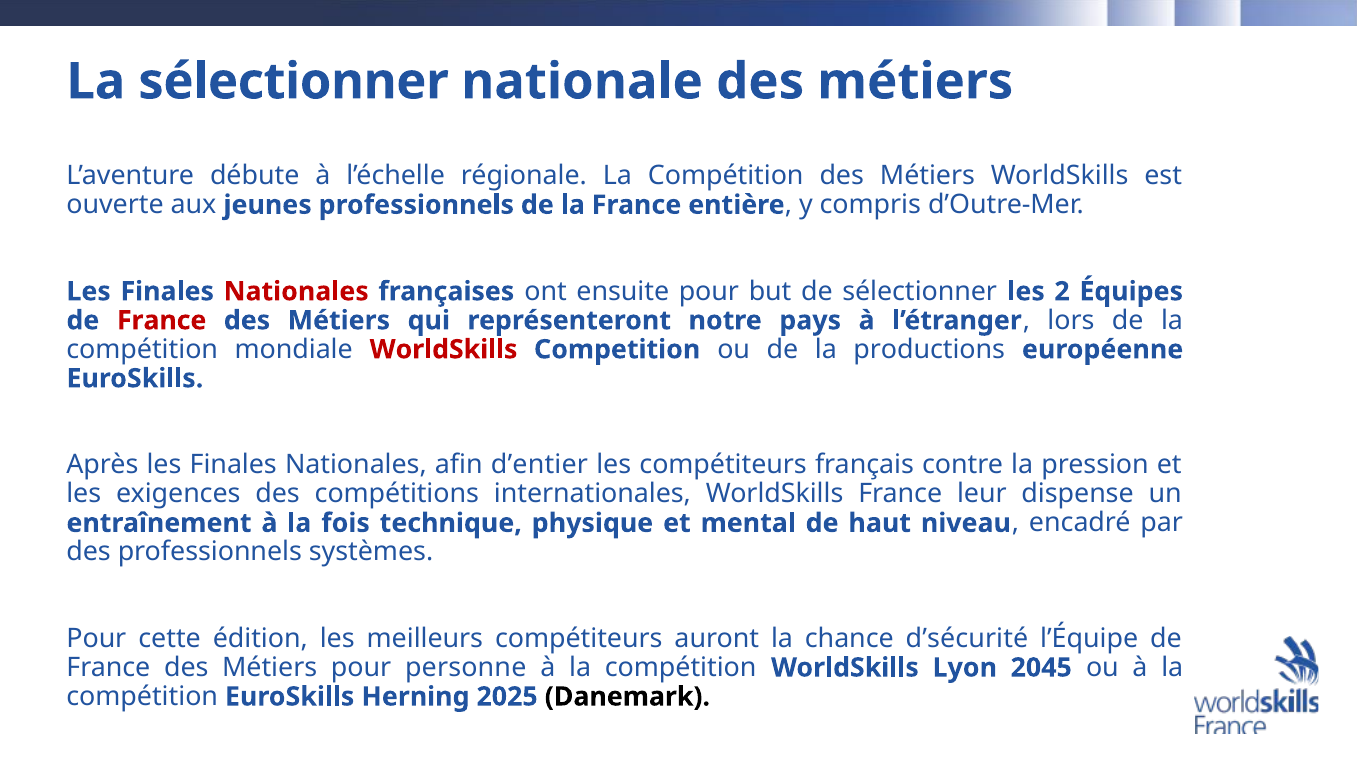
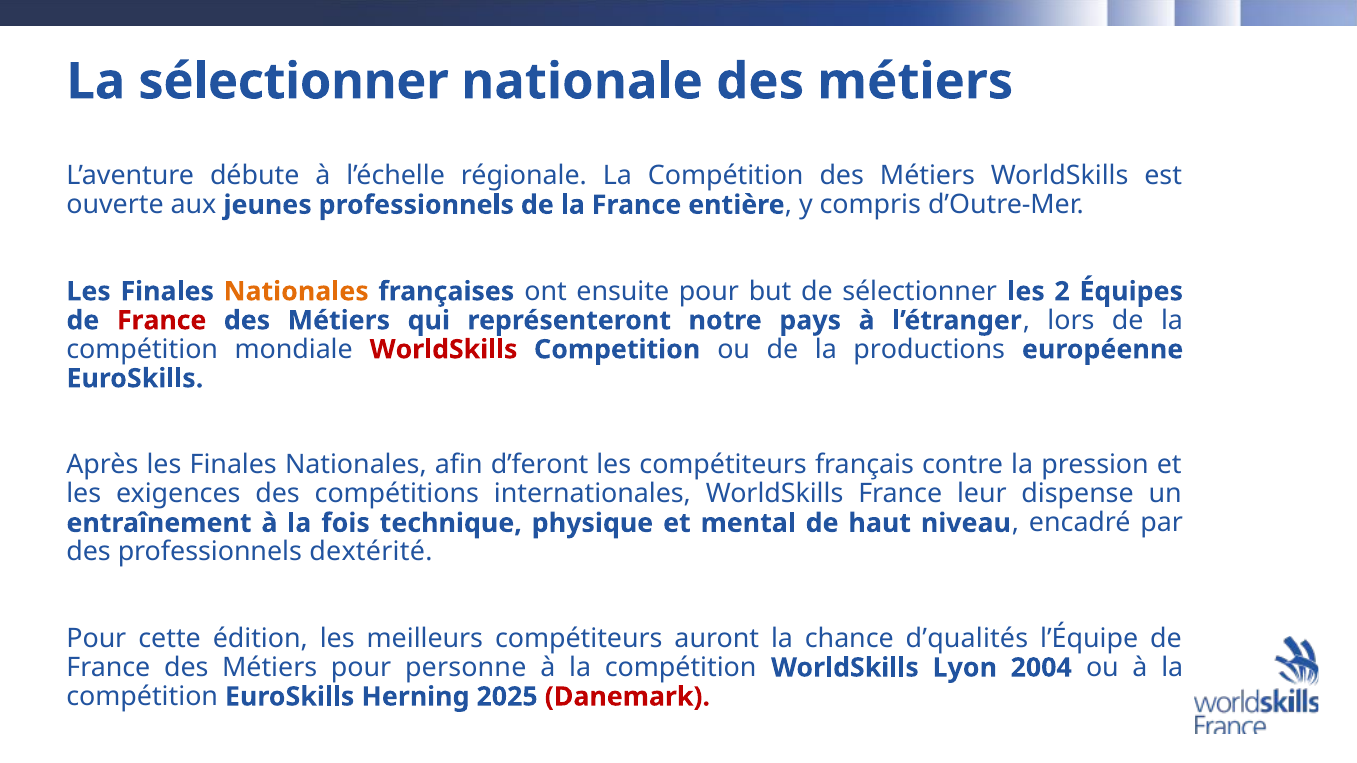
Nationales colour: red -> orange (296, 292)
d’entier: d’entier -> d’feront (540, 465)
systèmes: systèmes -> dextérité (371, 552)
d’sécurité: d’sécurité -> d’qualités (967, 639)
2045: 2045 -> 2004 (1041, 668)
Danemark colour: black -> red (627, 697)
